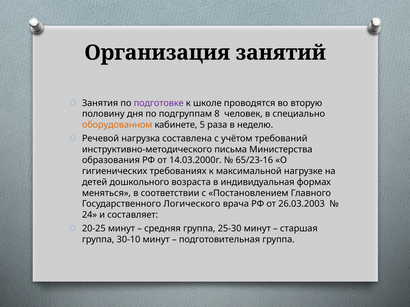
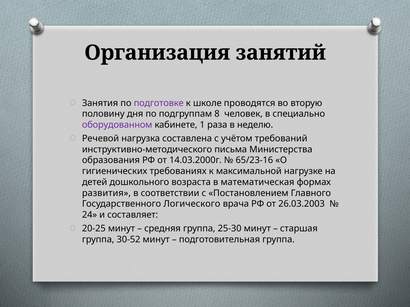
оборудованном colour: orange -> purple (117, 125)
5: 5 -> 1 (202, 125)
индивидуальная: индивидуальная -> математическая (257, 182)
меняться: меняться -> развития (106, 193)
30-10: 30-10 -> 30-52 (129, 240)
